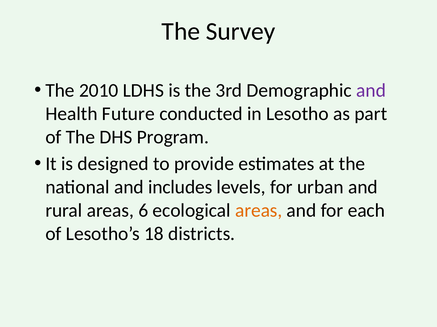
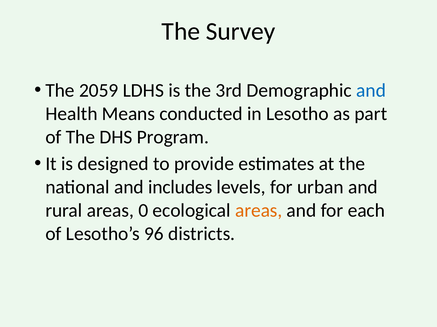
2010: 2010 -> 2059 (99, 91)
and colour: purple -> blue (371, 91)
Future: Future -> Means (129, 114)
6: 6 -> 0 (143, 211)
18: 18 -> 96 (154, 234)
